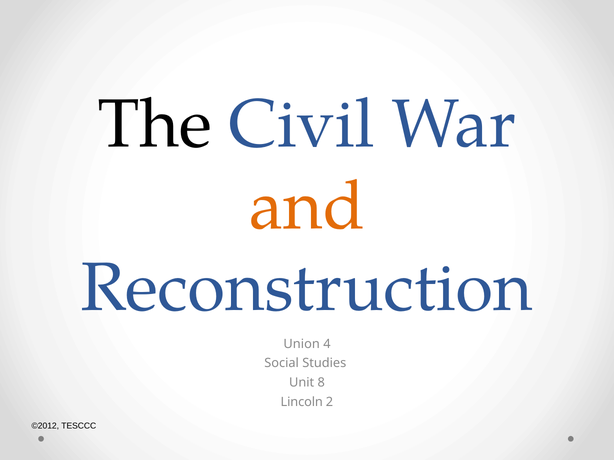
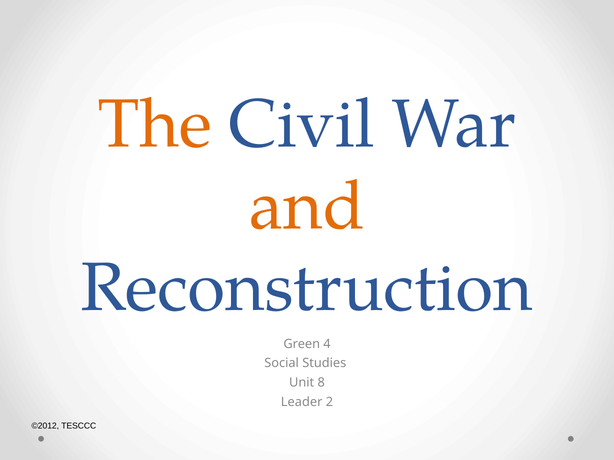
The colour: black -> orange (155, 125)
Union: Union -> Green (302, 344)
Lincoln: Lincoln -> Leader (302, 403)
